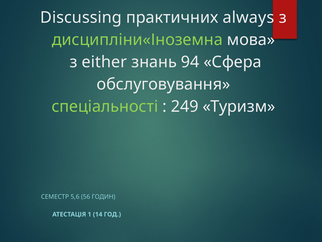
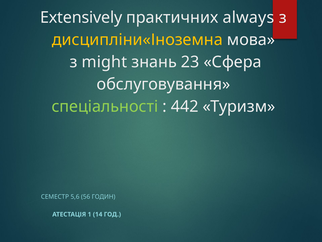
Discussing: Discussing -> Extensively (81, 18)
дисципліни«Іноземна colour: light green -> yellow (137, 40)
either: either -> might (104, 62)
94: 94 -> 23 (190, 62)
249: 249 -> 442 (185, 106)
